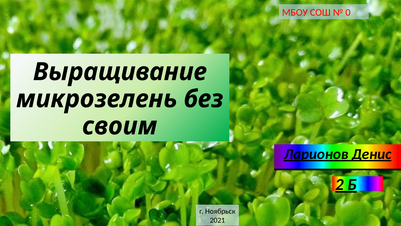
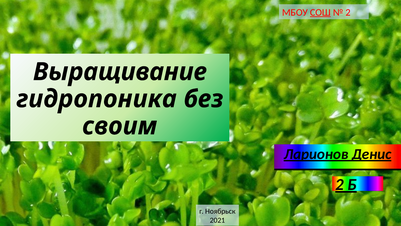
СОШ underline: none -> present (320, 12)
0: 0 -> 2 (348, 12)
микрозелень: микрозелень -> гидропоника (97, 99)
